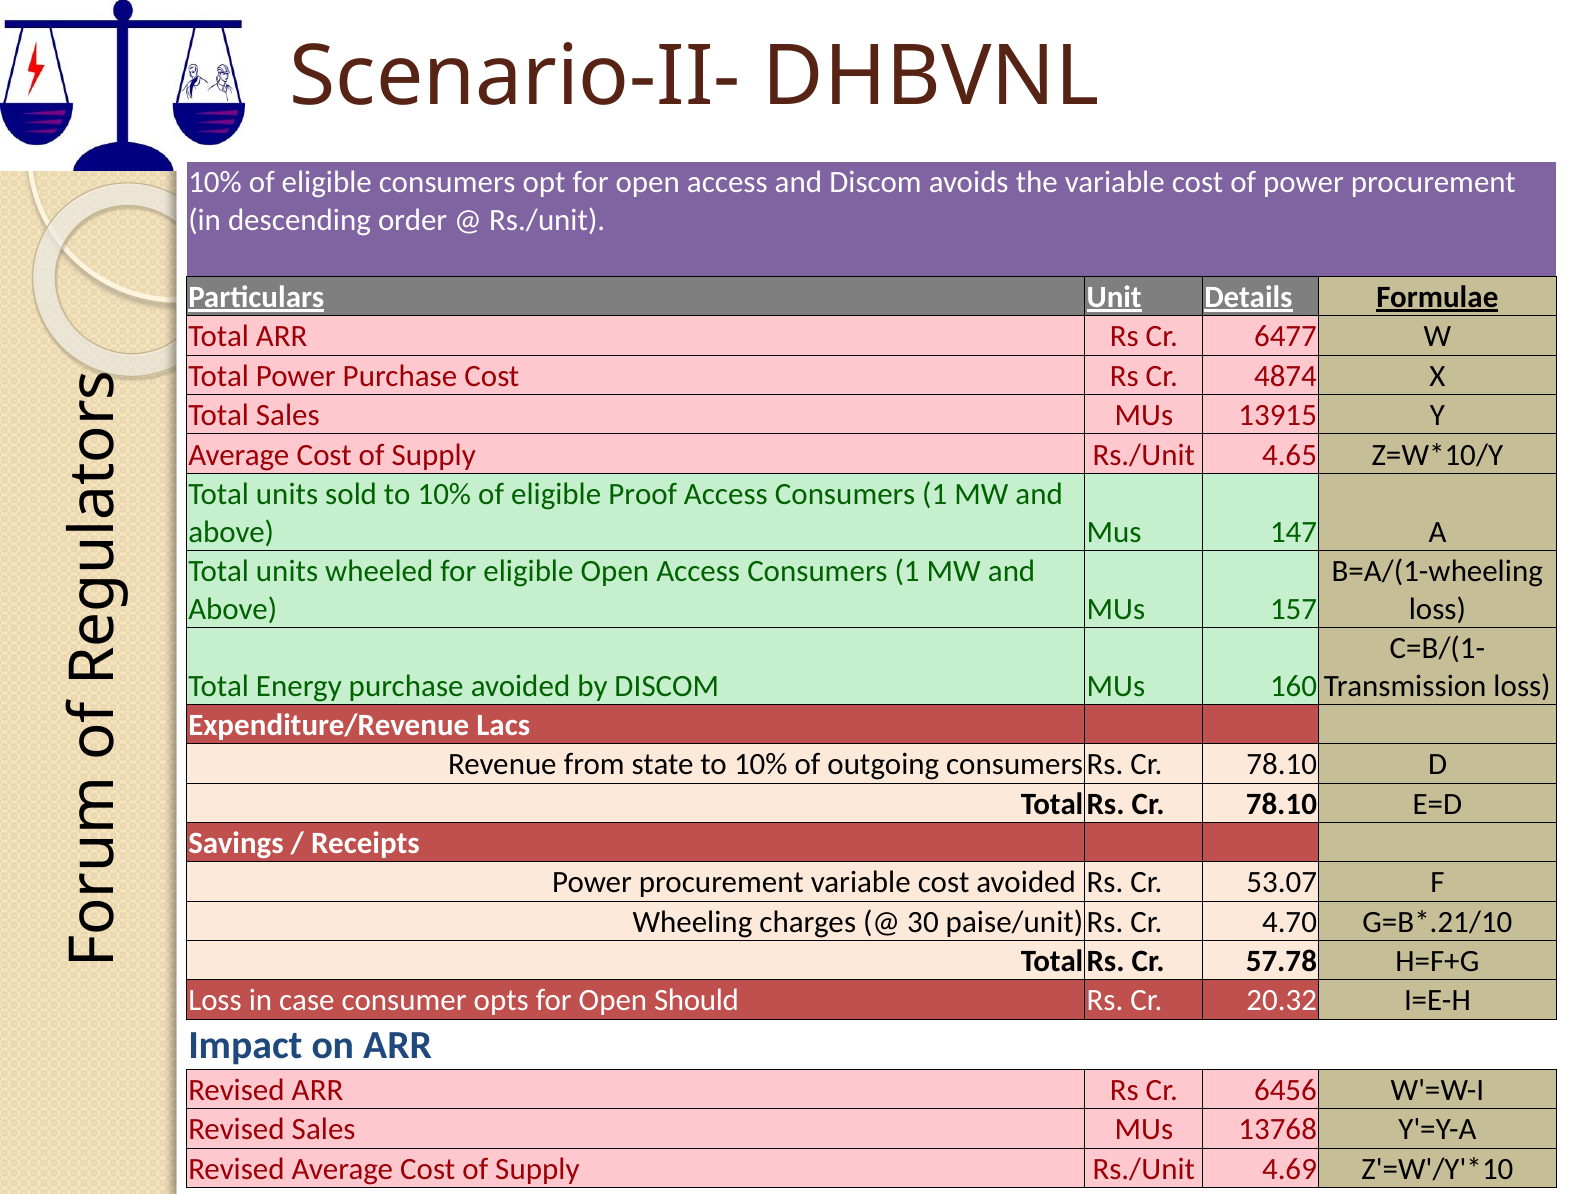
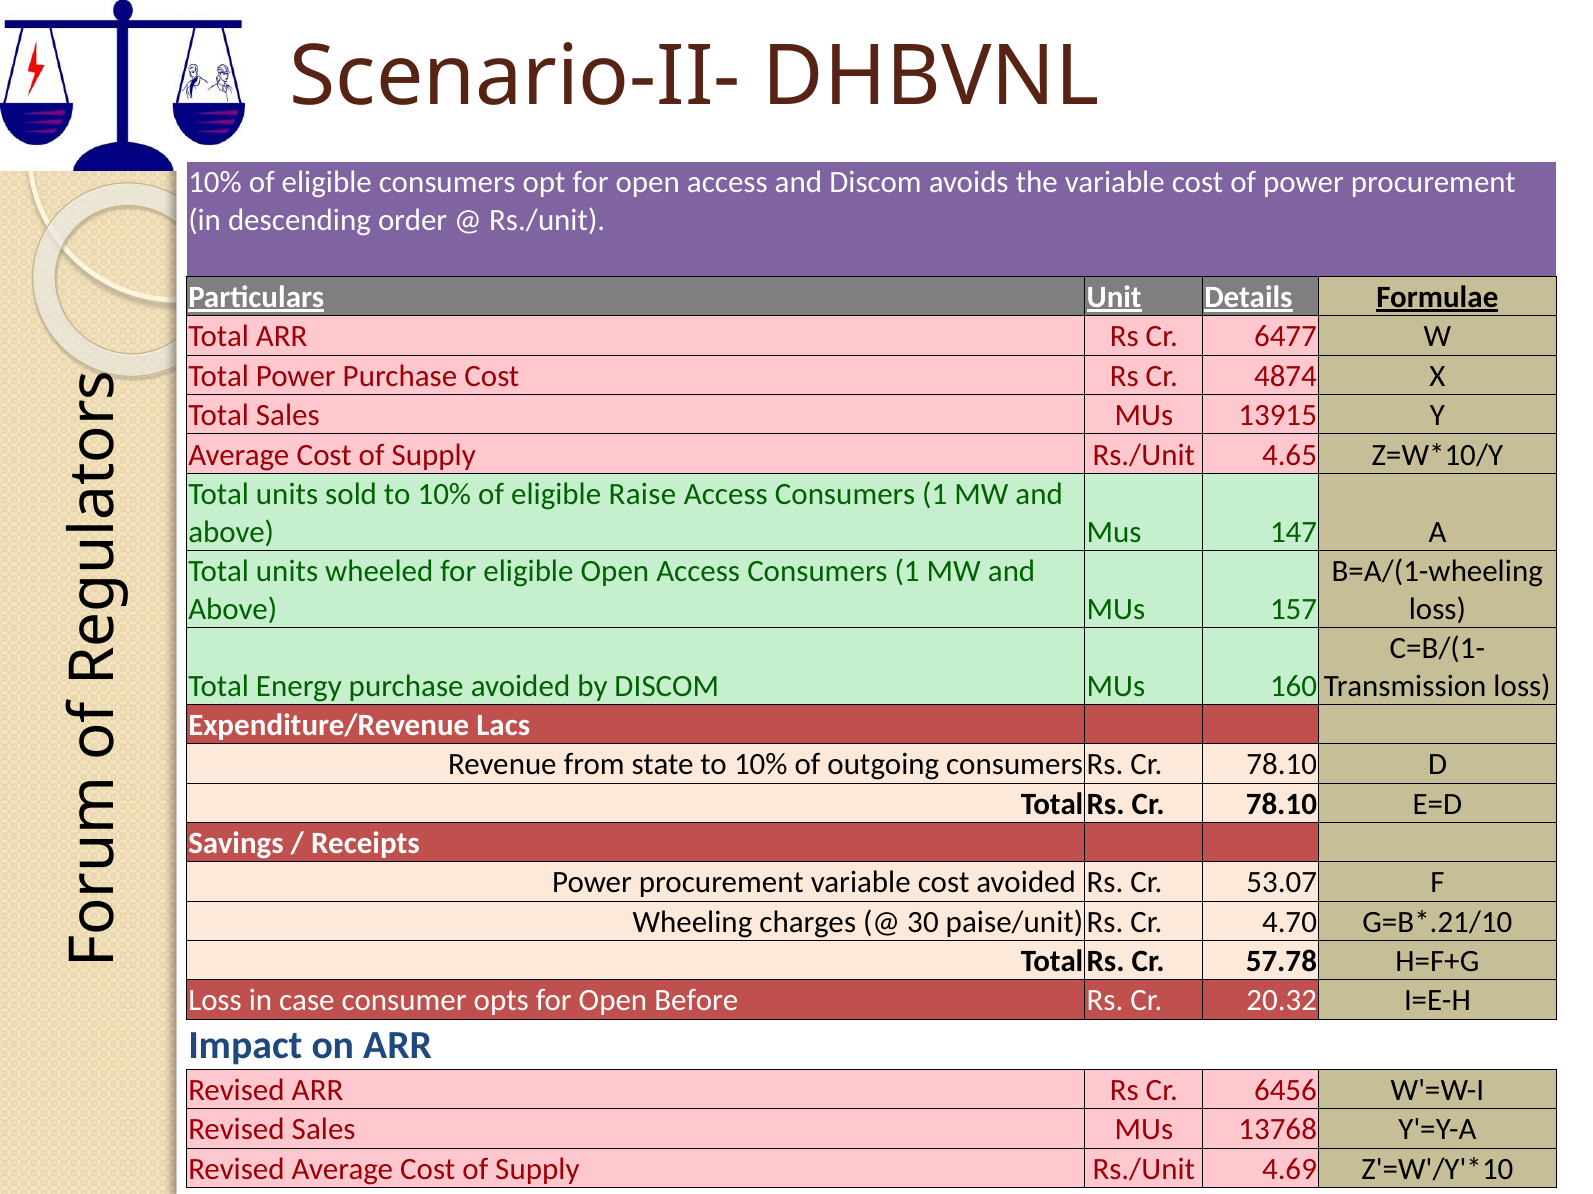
Proof: Proof -> Raise (642, 494)
Should: Should -> Before (696, 1001)
